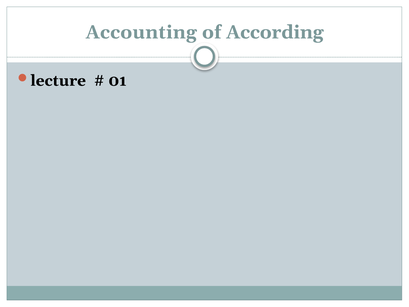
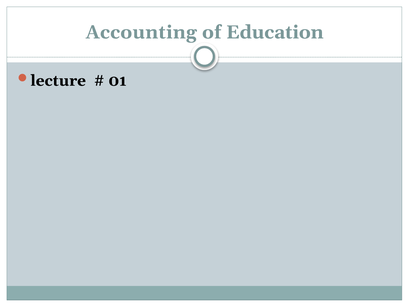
According: According -> Education (275, 32)
